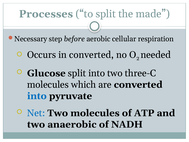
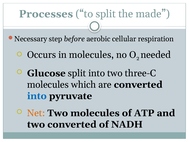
in converted: converted -> molecules (91, 55)
Net colour: blue -> orange (36, 113)
two anaerobic: anaerobic -> converted (72, 124)
